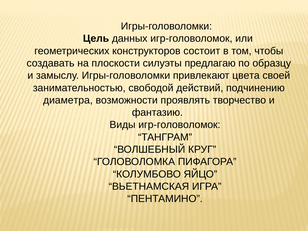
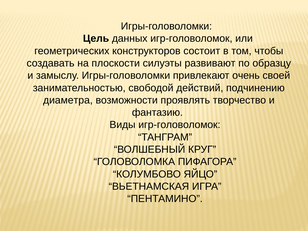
предлагаю: предлагаю -> развивают (210, 63)
цвета: цвета -> очень (246, 76)
